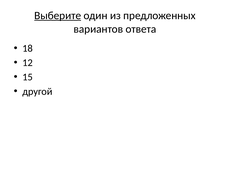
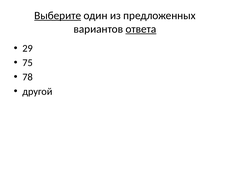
ответа underline: none -> present (141, 29)
18: 18 -> 29 (28, 48)
12: 12 -> 75 (28, 63)
15: 15 -> 78 (28, 77)
